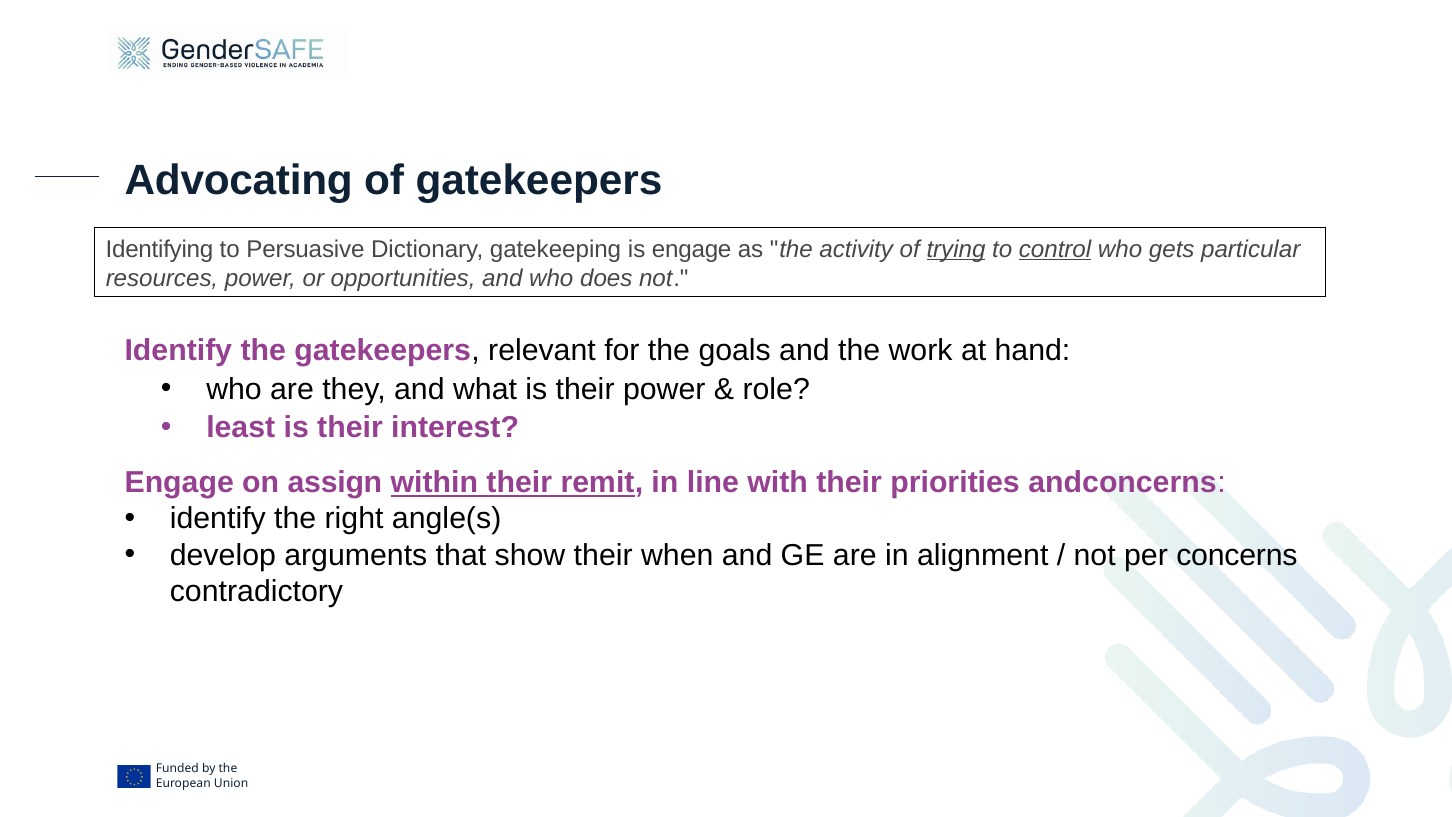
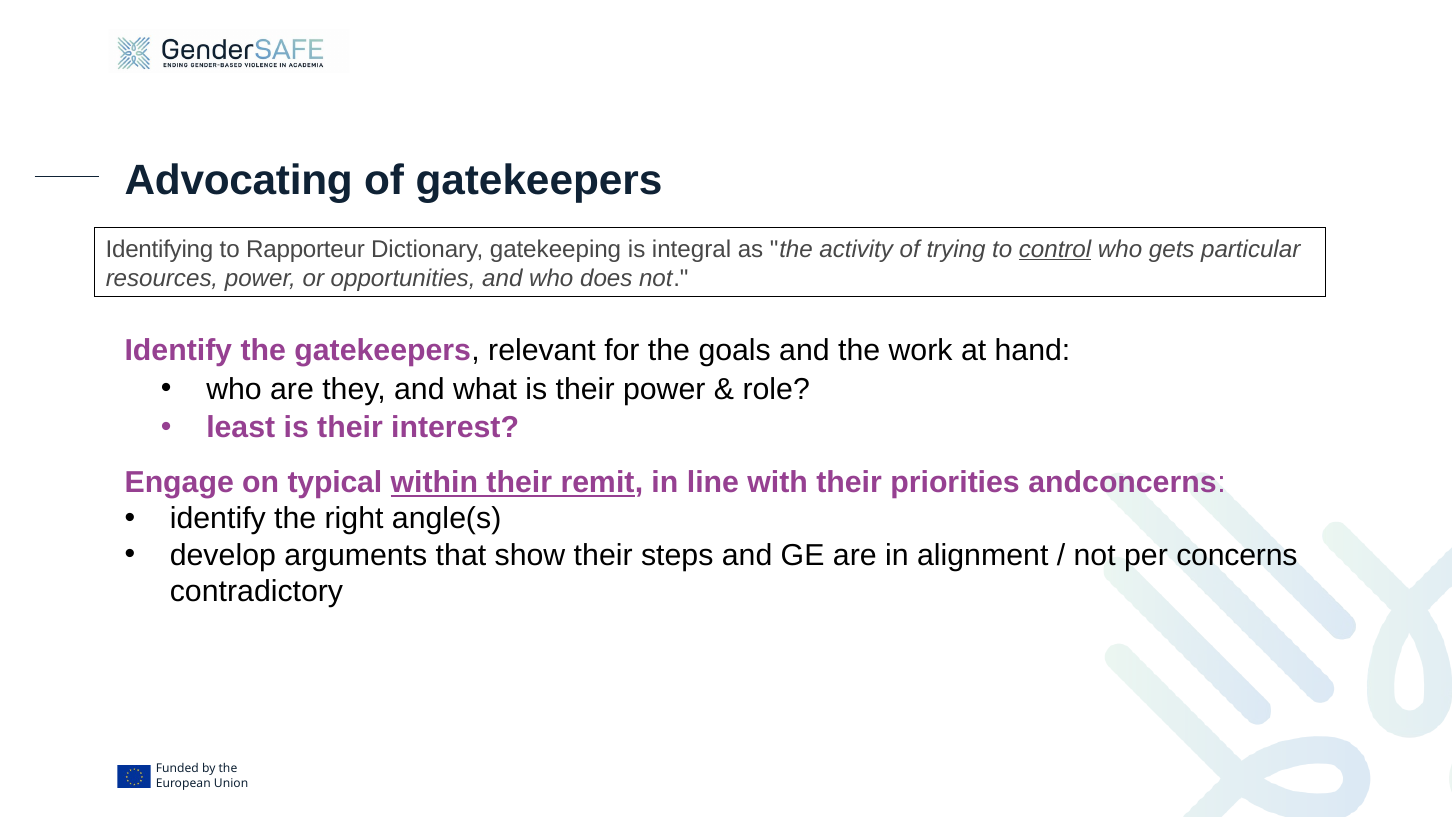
Persuasive: Persuasive -> Rapporteur (306, 249)
is engage: engage -> integral (692, 249)
trying underline: present -> none (956, 249)
assign: assign -> typical (335, 482)
when: when -> steps (677, 555)
